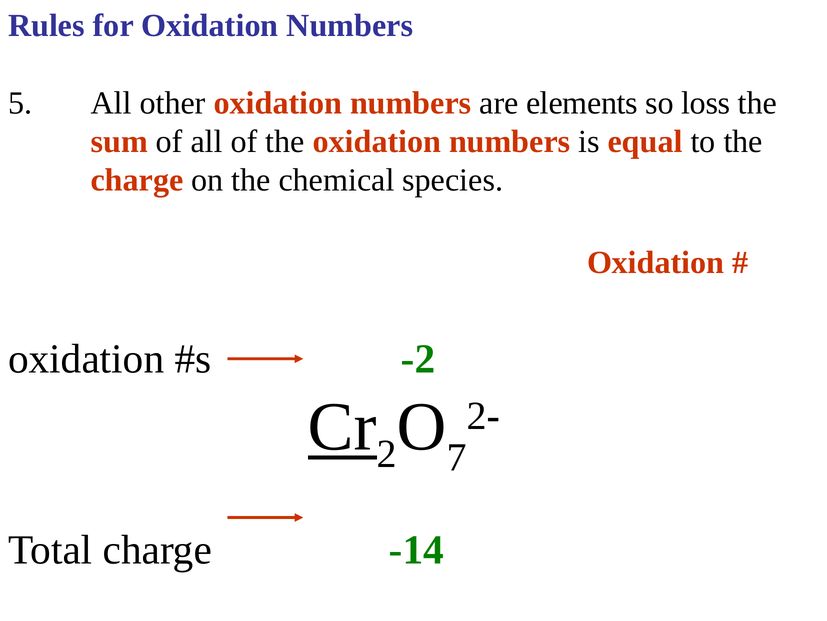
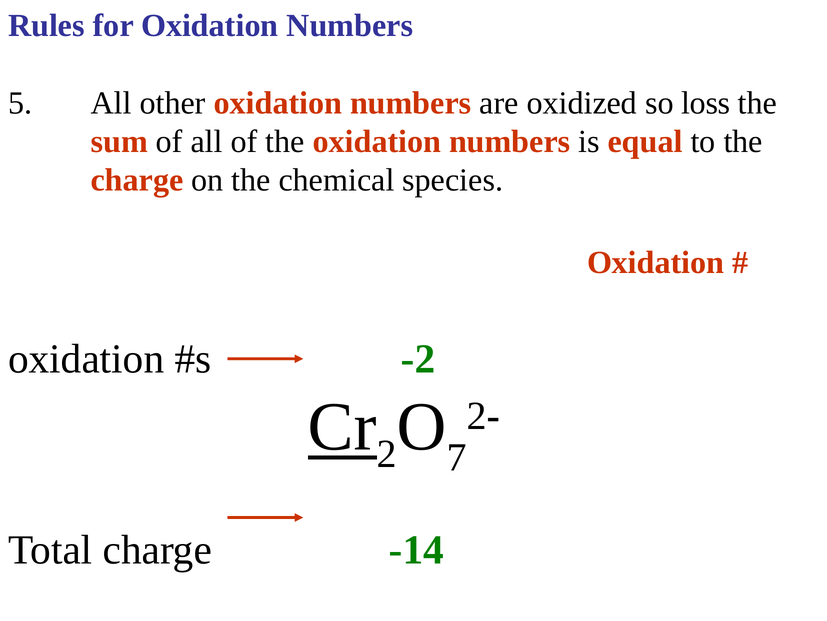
elements: elements -> oxidized (582, 103)
